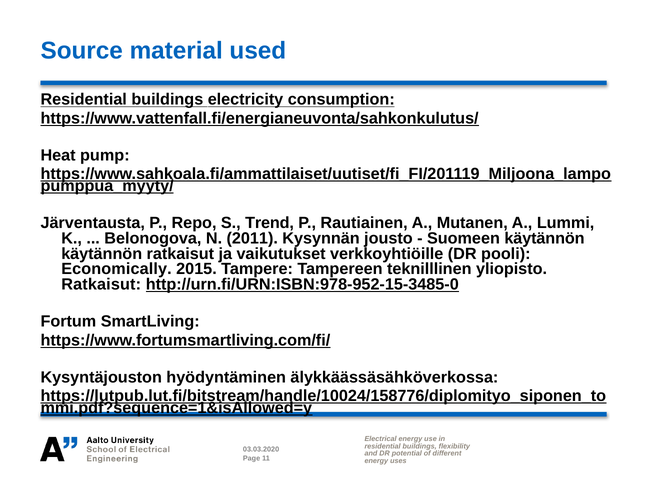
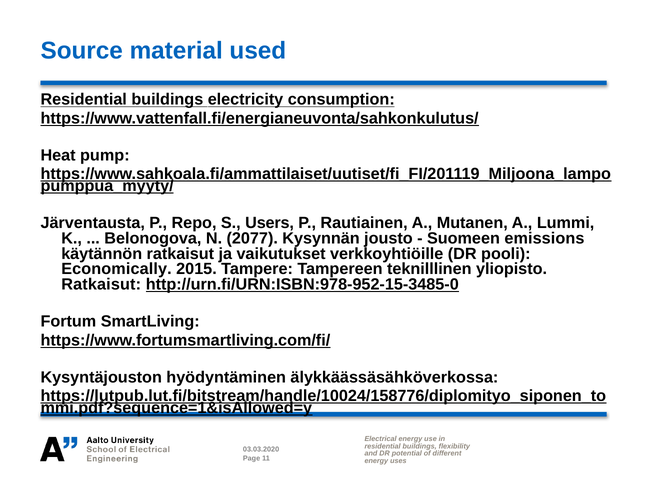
Trend: Trend -> Users (270, 223)
2011: 2011 -> 2077 (252, 238)
Suomeen käytännön: käytännön -> emissions (544, 238)
